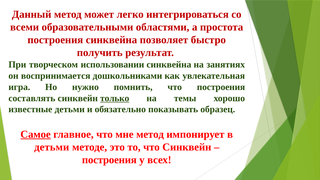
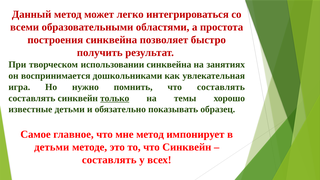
что построения: построения -> составлять (221, 87)
Самое underline: present -> none (36, 134)
построения: построения -> составлять (109, 160)
